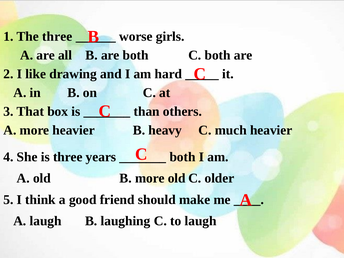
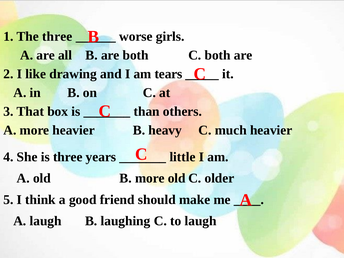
hard: hard -> tears (168, 74)
both: both -> little (183, 157)
